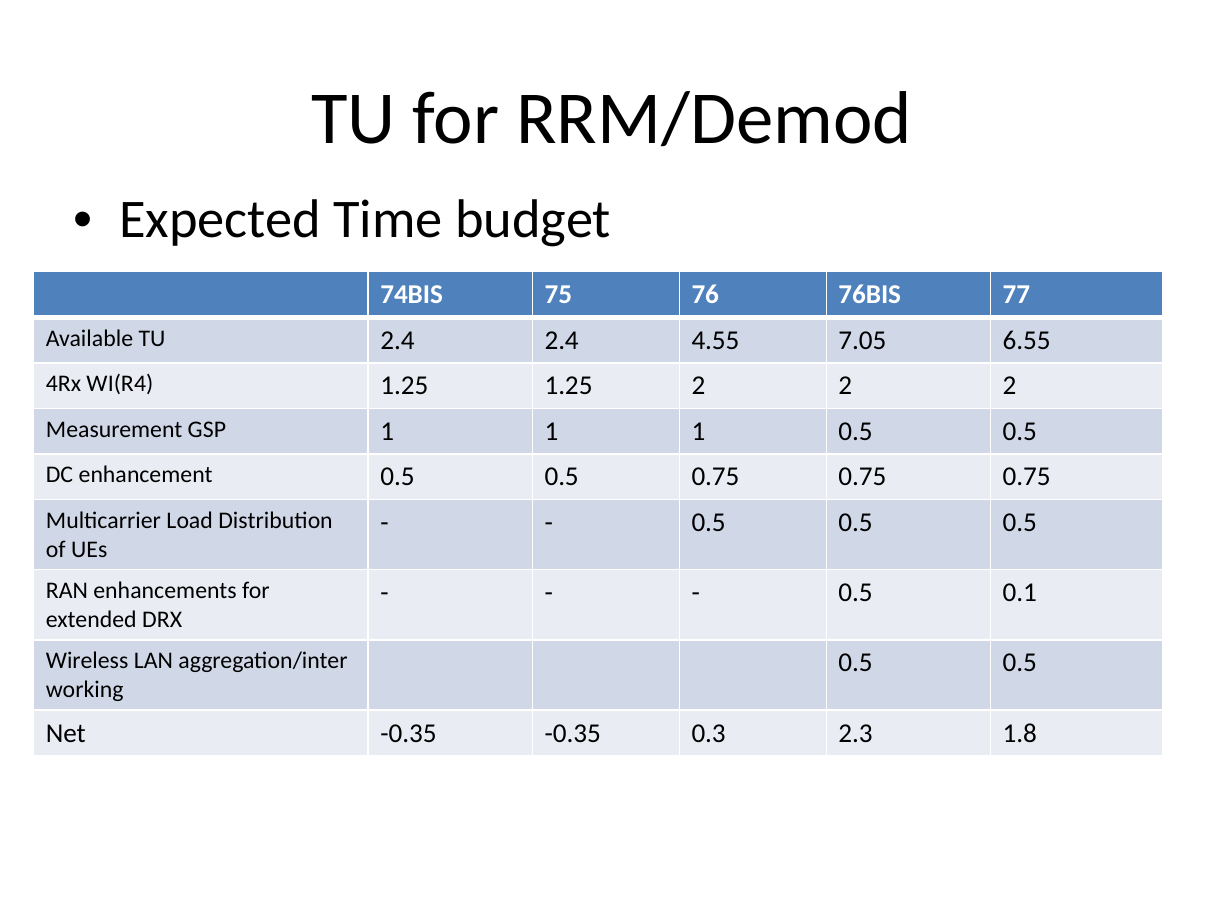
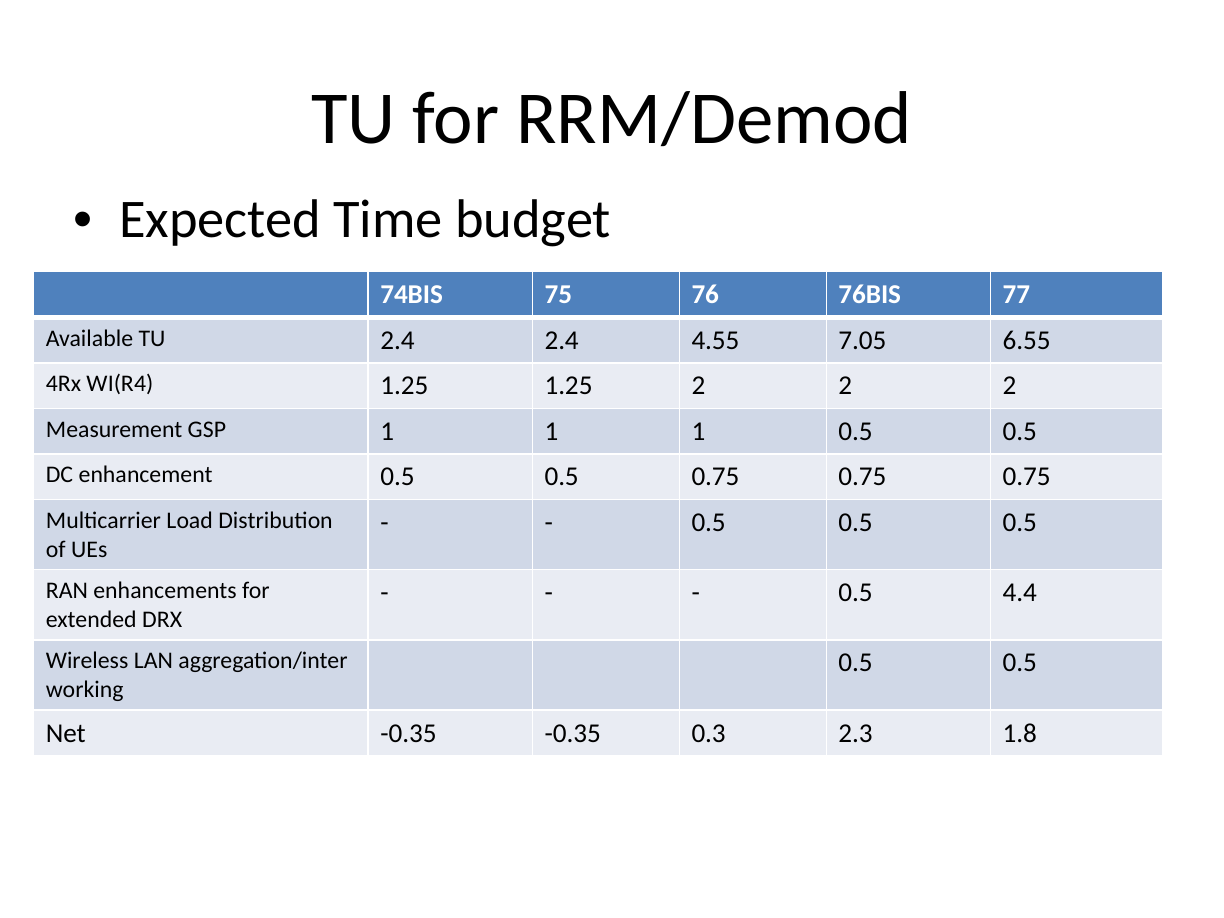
0.1: 0.1 -> 4.4 (1020, 593)
